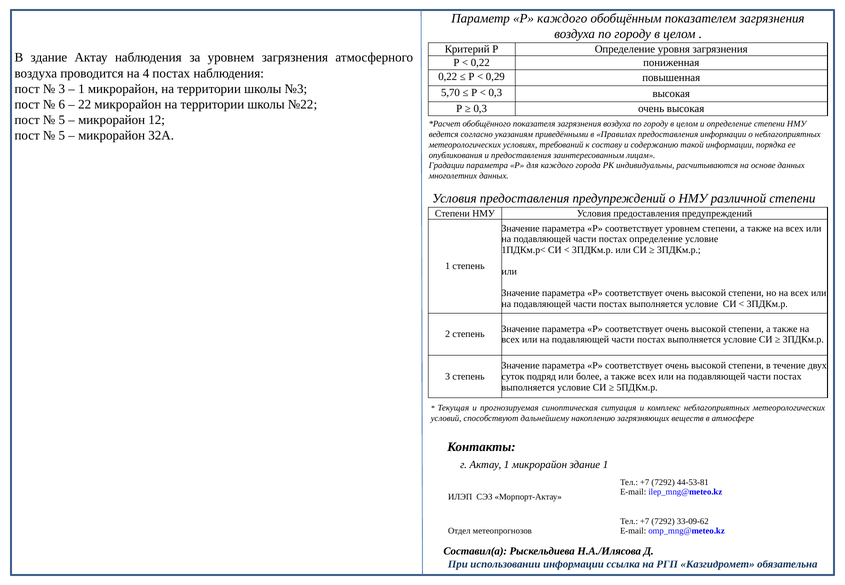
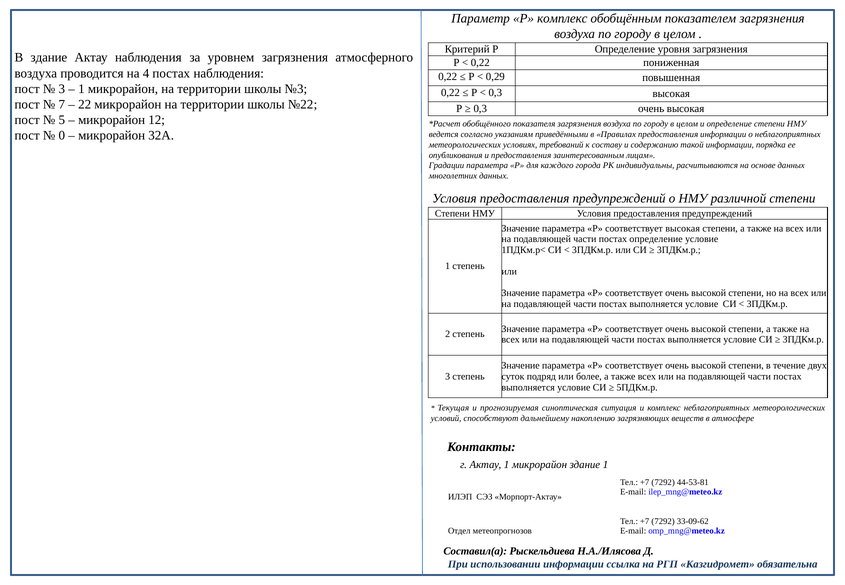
Р каждого: каждого -> комплекс (562, 18)
5,70: 5,70 -> 0,22 (450, 93)
6: 6 -> 7 (62, 104)
5: 5 -> 0 (62, 136)
соответствует уровнем: уровнем -> высокая (683, 228)
